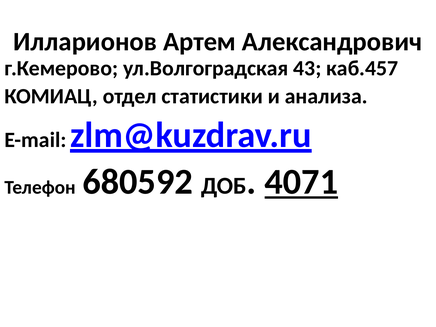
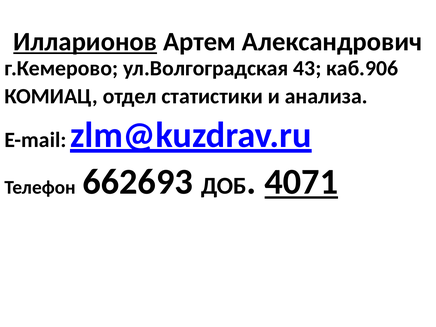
Илларионов underline: none -> present (85, 42)
каб.457: каб.457 -> каб.906 (362, 68)
680592: 680592 -> 662693 (138, 182)
